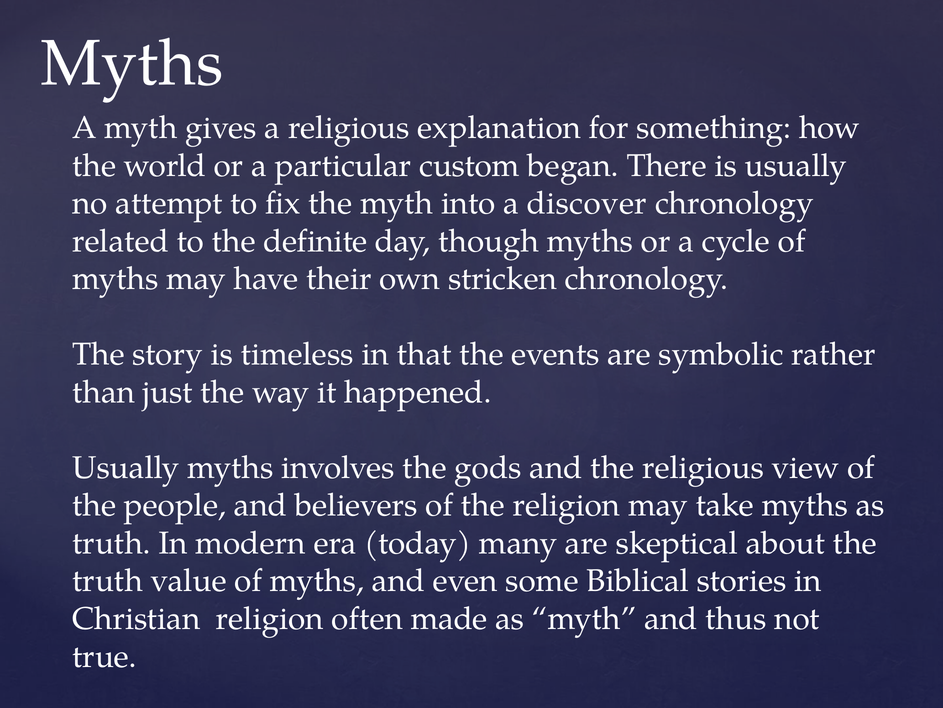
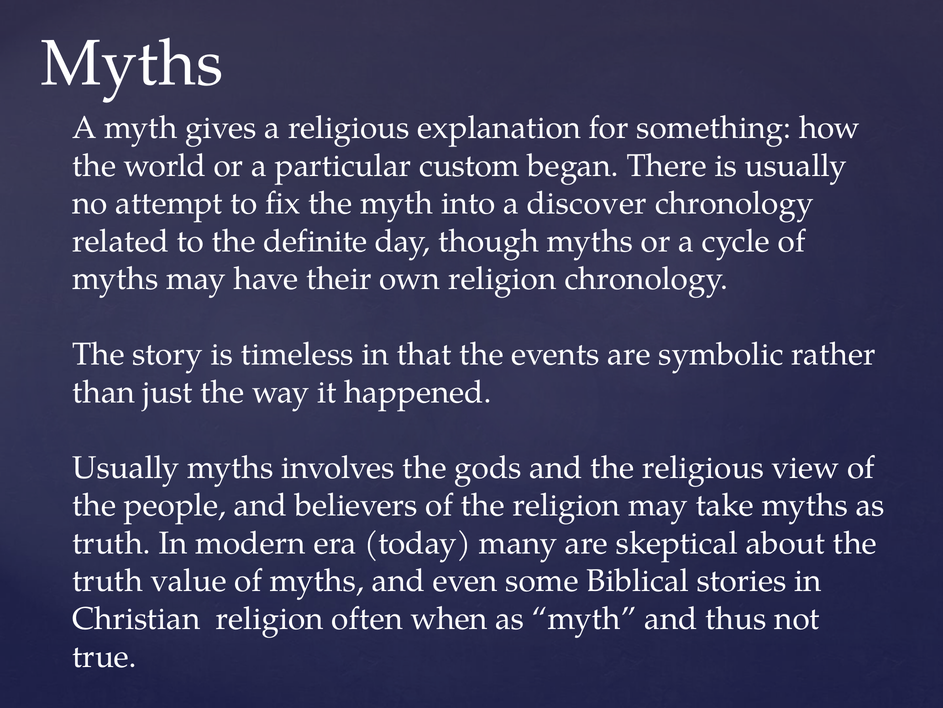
own stricken: stricken -> religion (502, 279)
made: made -> when (449, 618)
